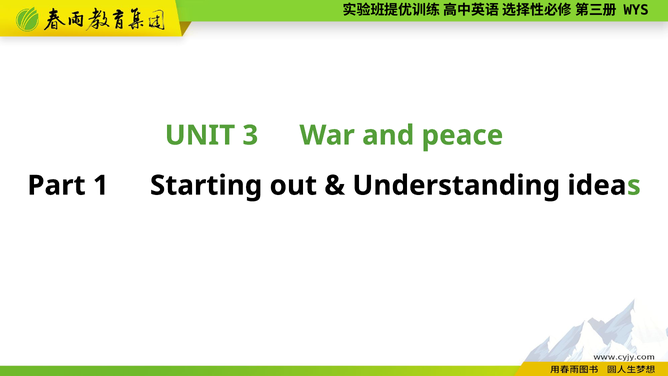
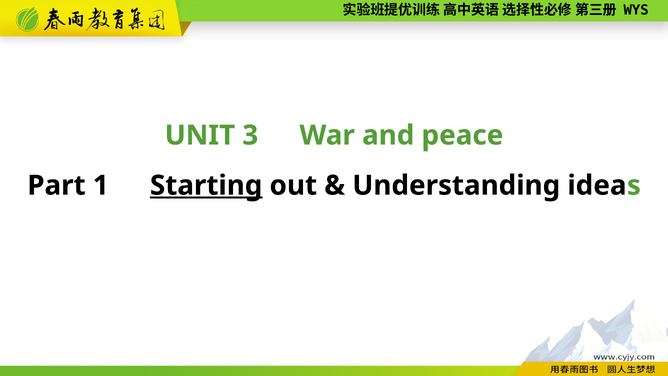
Starting underline: none -> present (206, 185)
